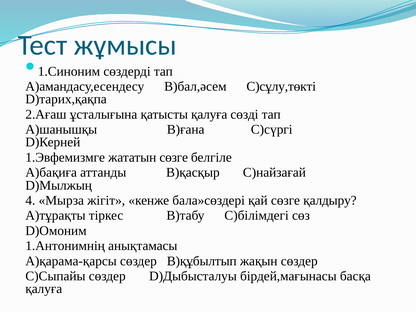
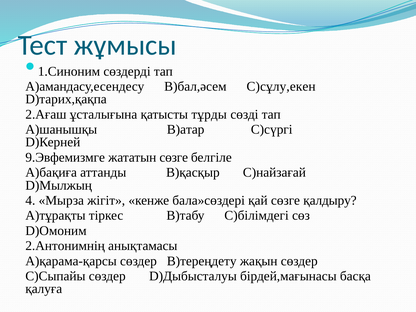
С)сұлу,төкті: С)сұлу,төкті -> С)сұлу,екен (281, 87)
қатысты қалуға: қалуға -> тұрды (209, 114)
В)ғана: В)ғана -> В)атар (186, 130)
1.Эвфемизмге: 1.Эвфемизмге -> 9.Эвфемизмге (65, 157)
1.Антонимнің: 1.Антонимнің -> 2.Антонимнің (65, 246)
В)құбылтып: В)құбылтып -> В)тереңдету (202, 261)
